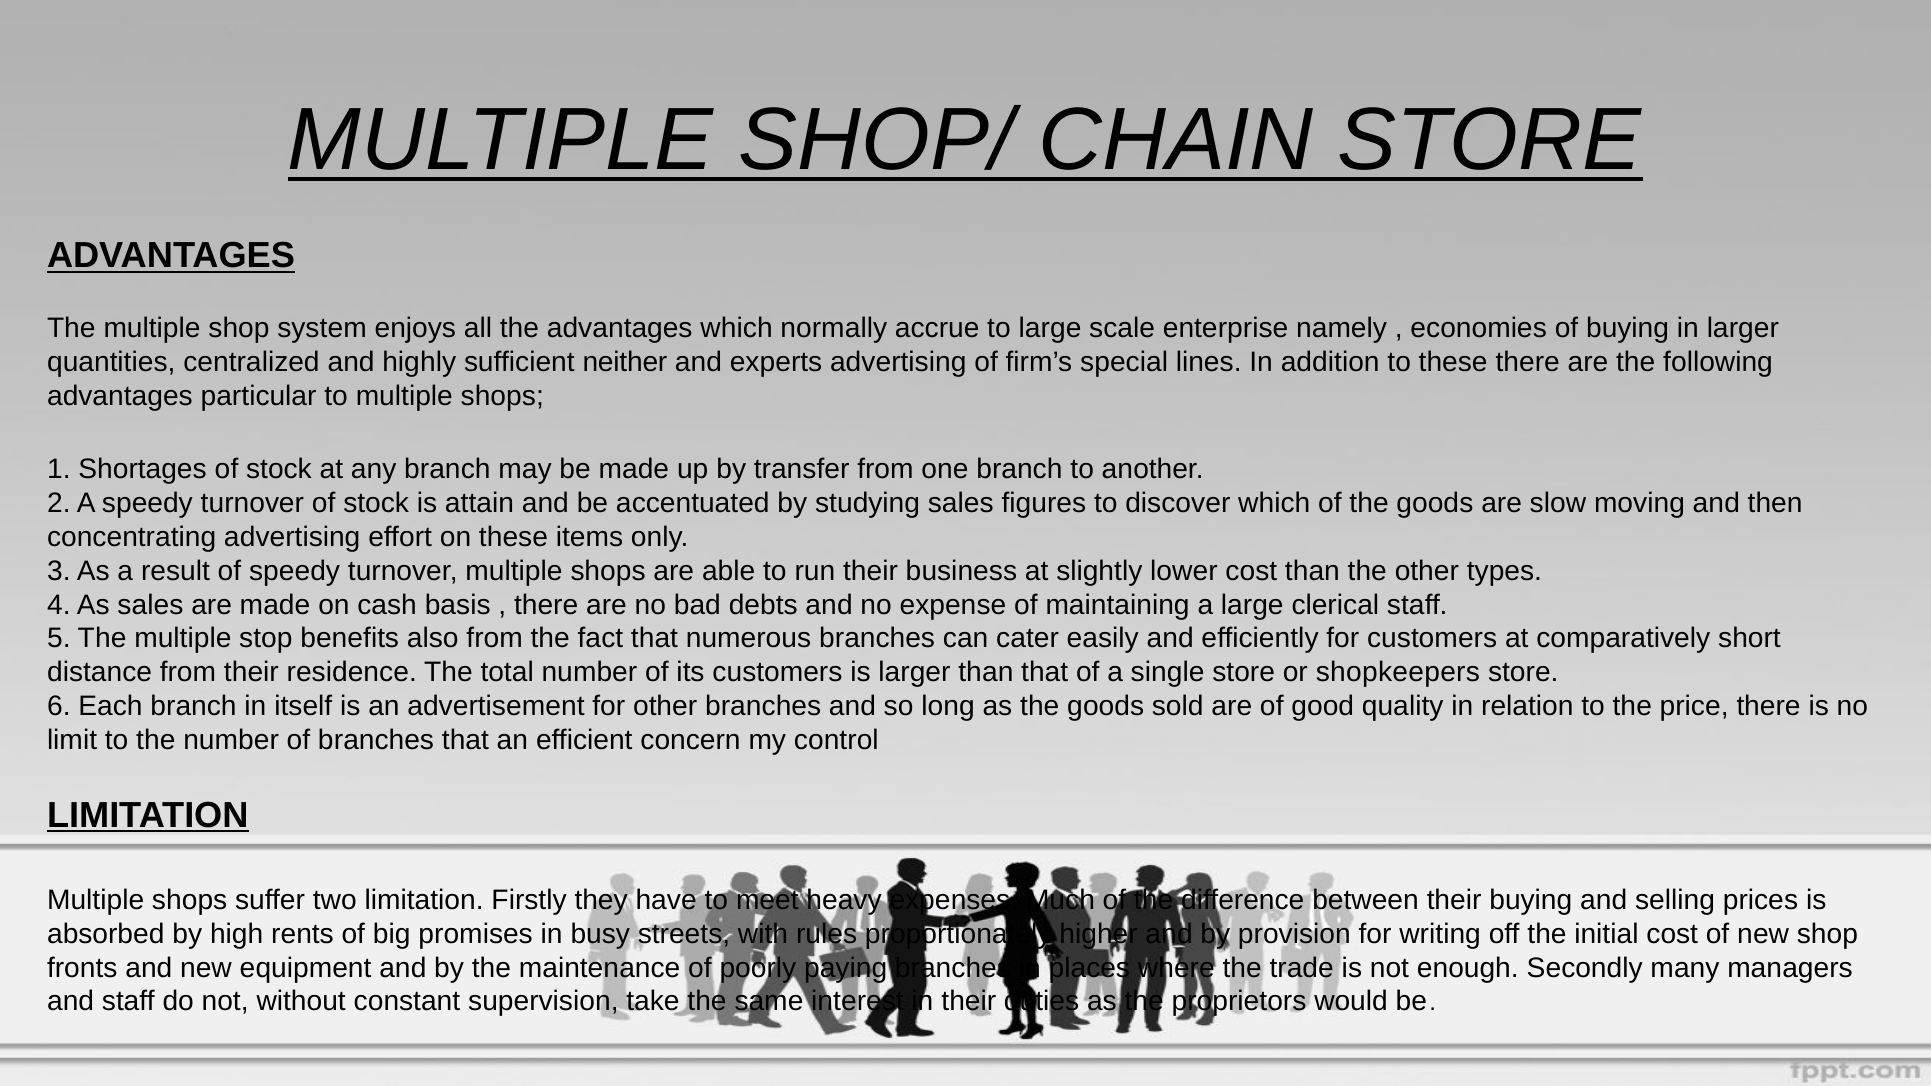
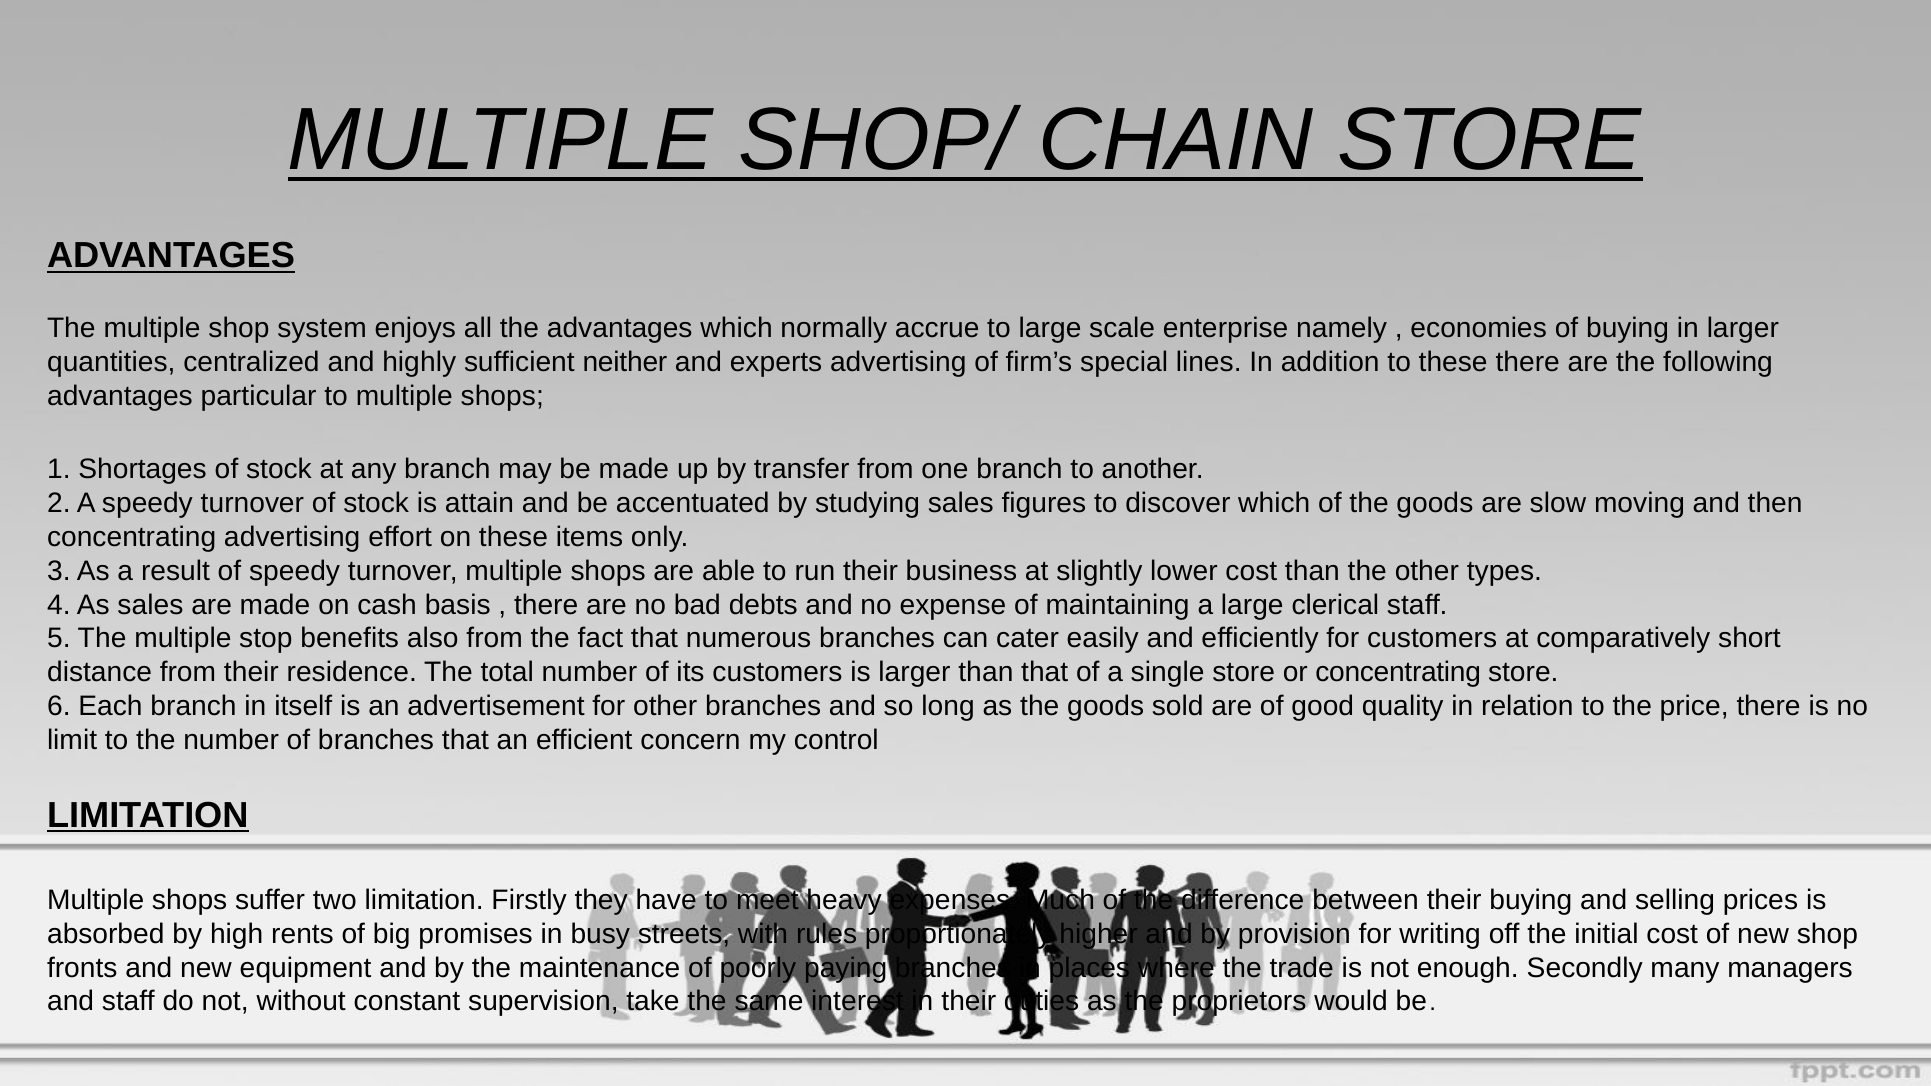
or shopkeepers: shopkeepers -> concentrating (1398, 672)
